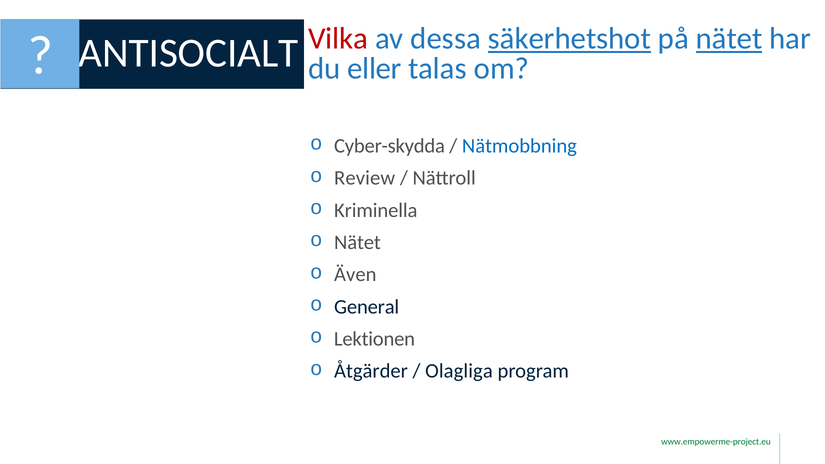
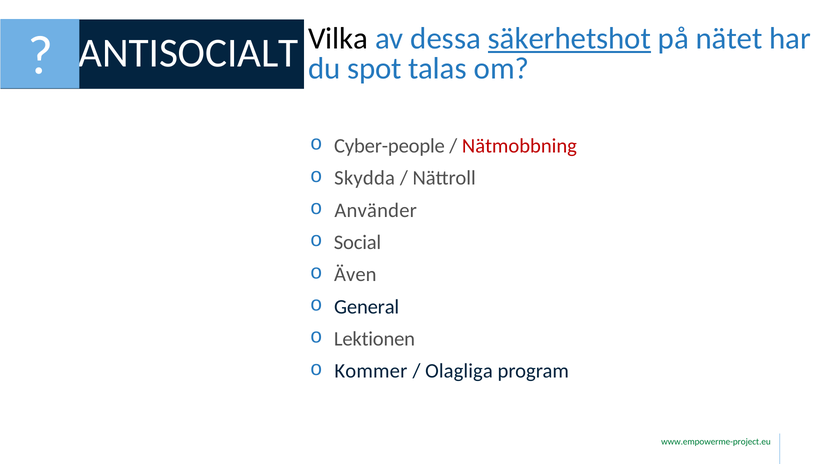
Vilka colour: red -> black (338, 39)
nätet underline: present -> none (729, 39)
eller: eller -> spot (374, 68)
Cyber-skydda: Cyber-skydda -> Cyber-people (389, 146)
Nätmobbning colour: blue -> red (519, 146)
Review: Review -> Skydda (365, 178)
Kriminella: Kriminella -> Använder (376, 210)
Nätet: Nätet -> Social (358, 242)
Åtgärder: Åtgärder -> Kommer (371, 371)
